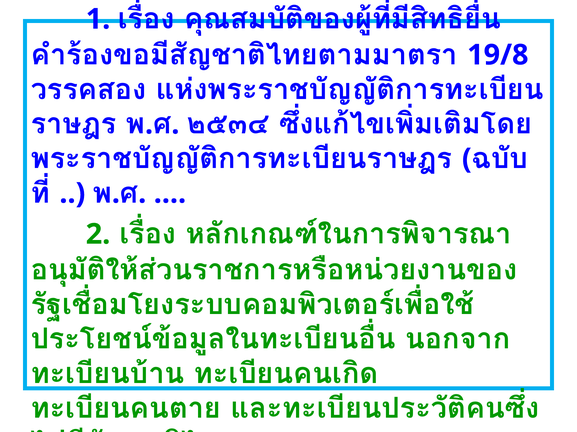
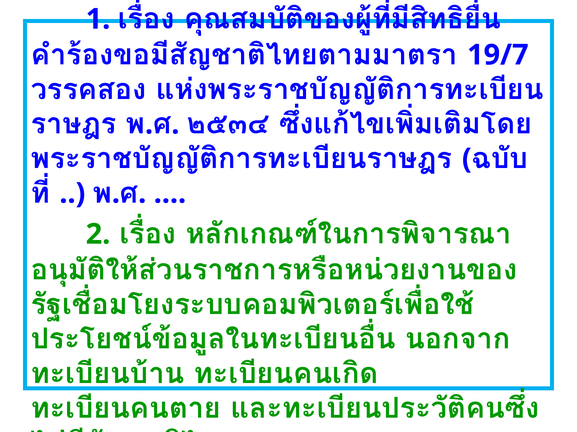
19/8: 19/8 -> 19/7 (498, 55)
